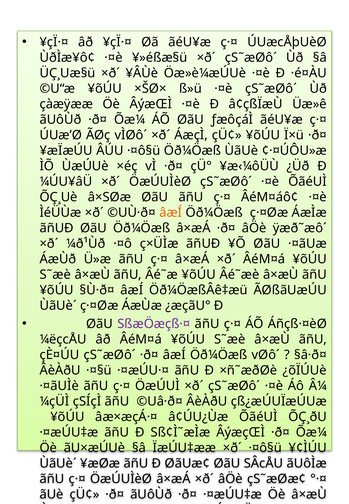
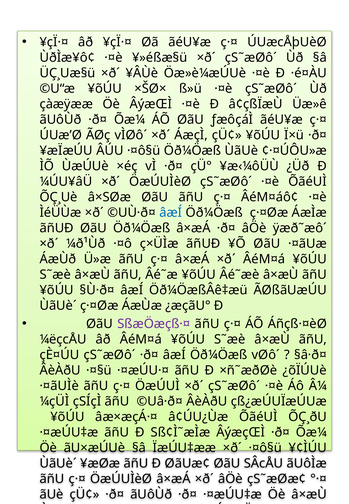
âæÍ colour: orange -> blue (171, 213)
